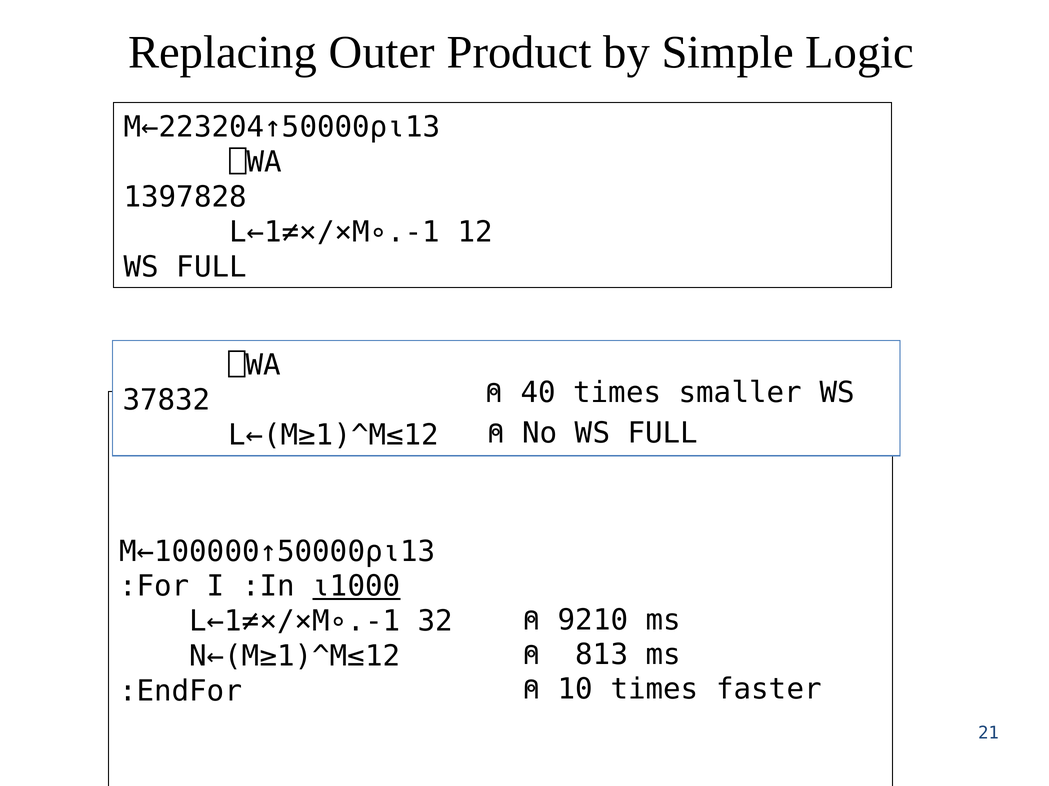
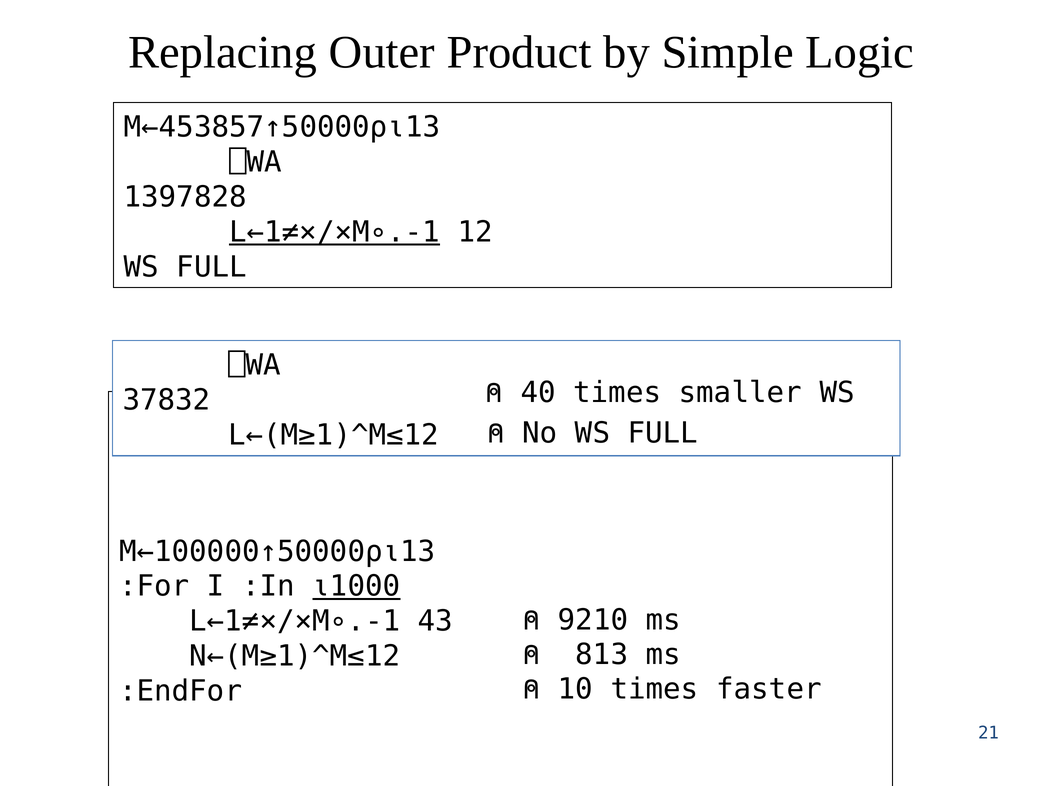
M←223204↑50000⍴⍳13: M←223204↑50000⍴⍳13 -> M←453857↑50000⍴⍳13 (282, 127)
L←1≠×/×M∘.-1 underline: none -> present (335, 232)
32: 32 -> 43 (435, 622)
